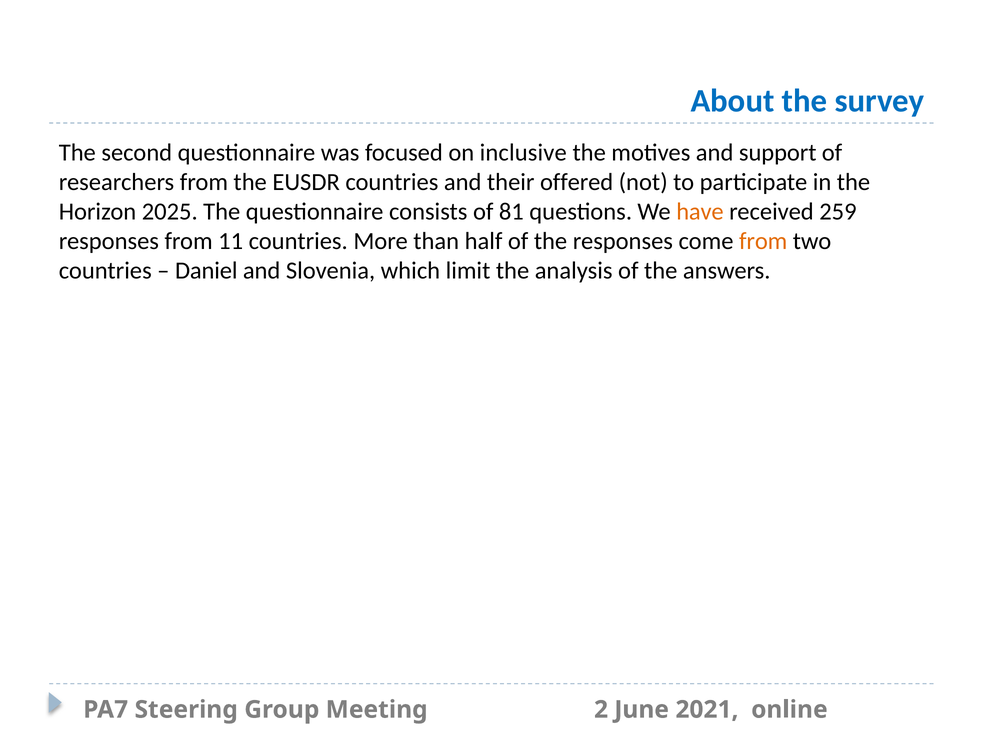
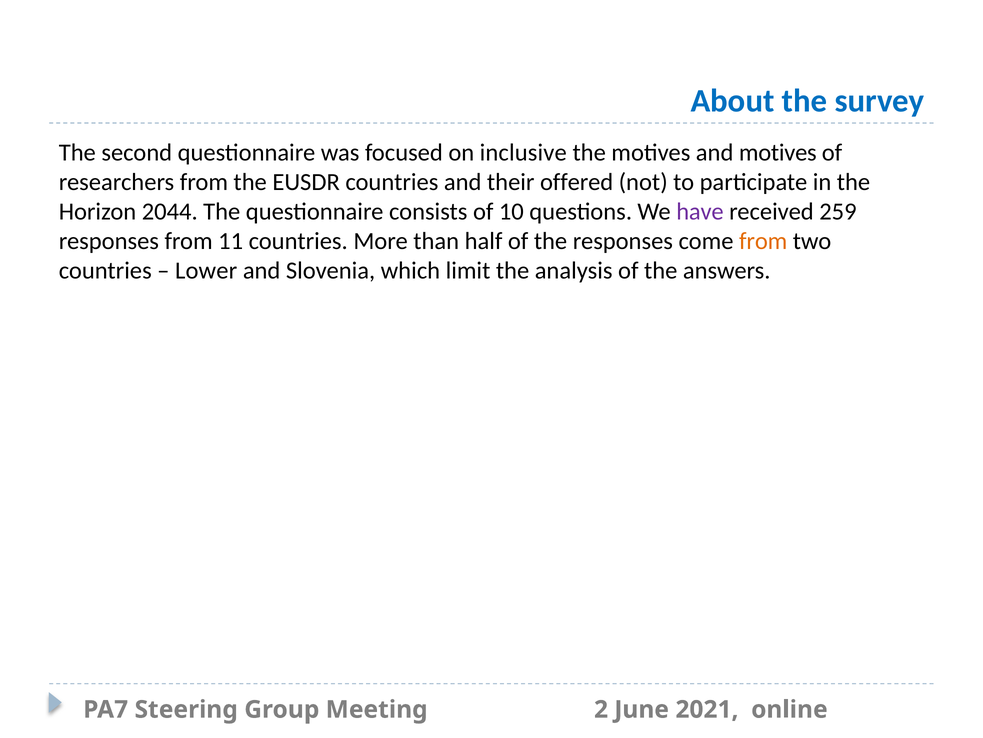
and support: support -> motives (778, 152)
2025: 2025 -> 2044 (170, 211)
81: 81 -> 10 (511, 211)
have colour: orange -> purple (700, 211)
Daniel: Daniel -> Lower (206, 270)
